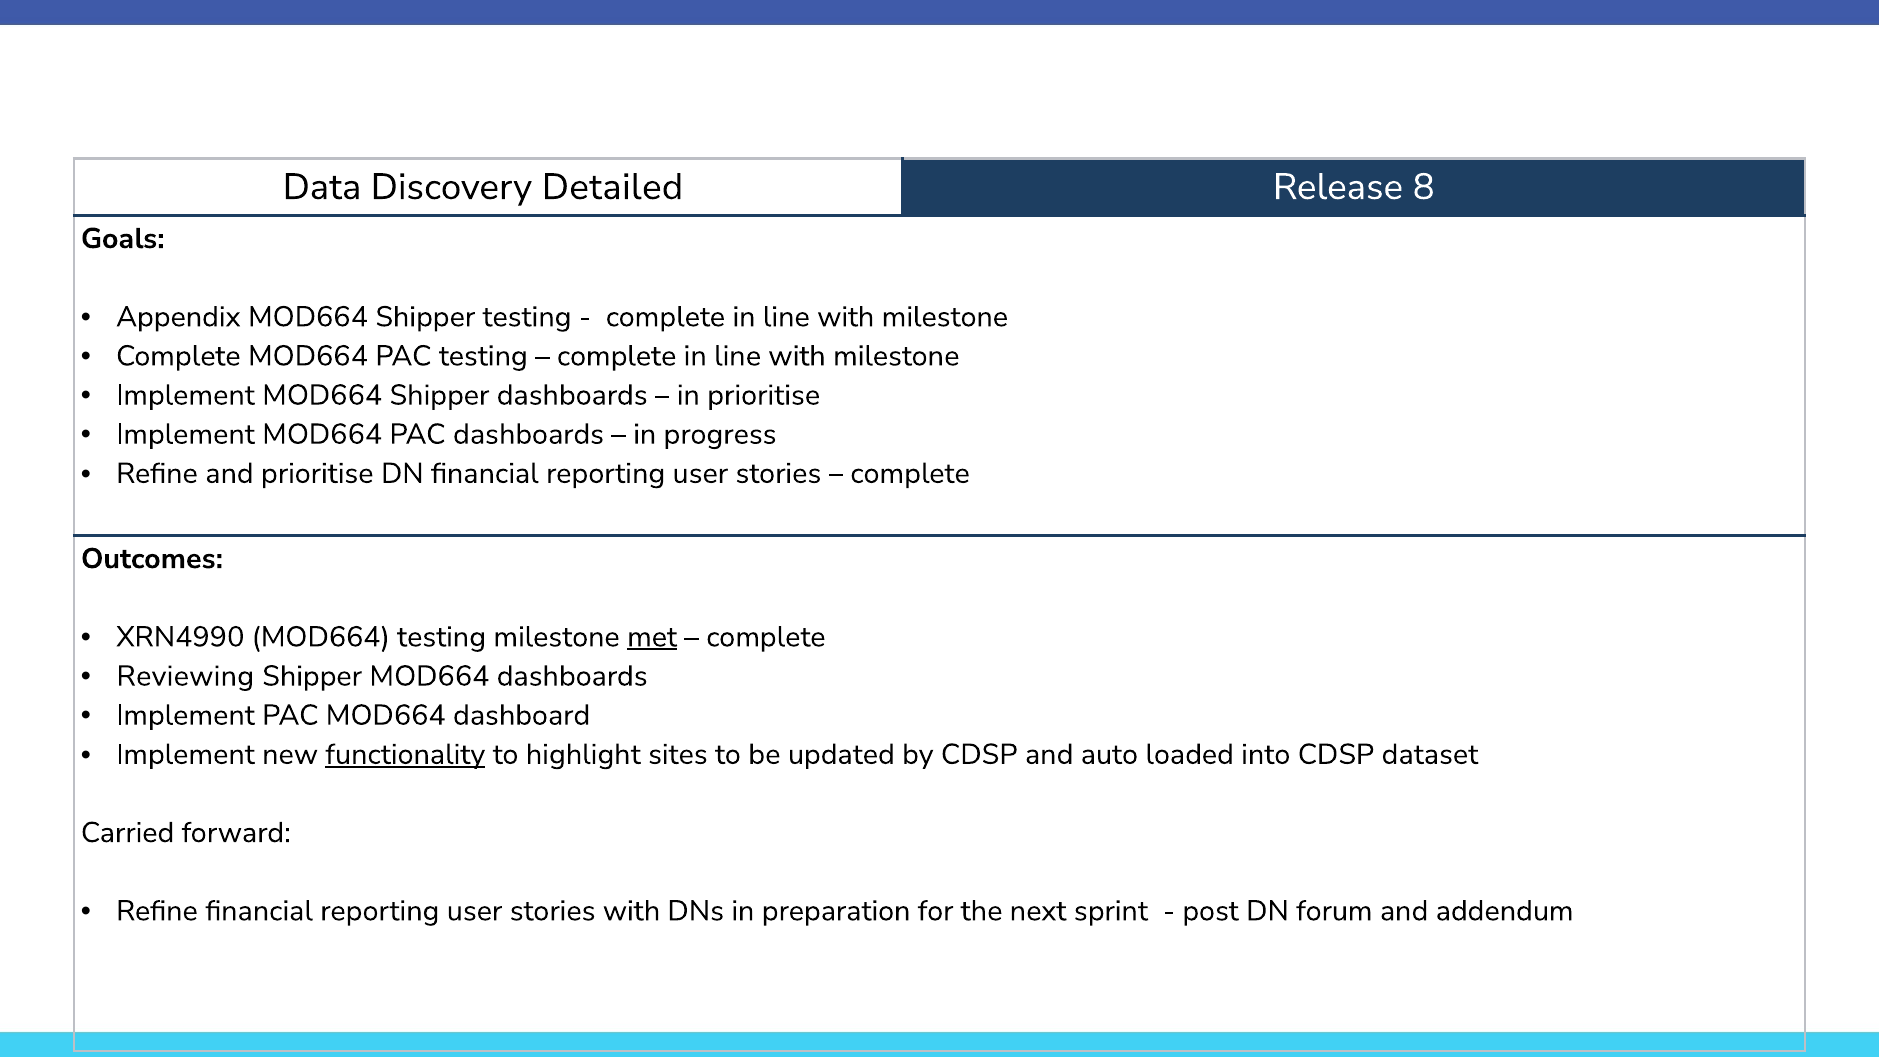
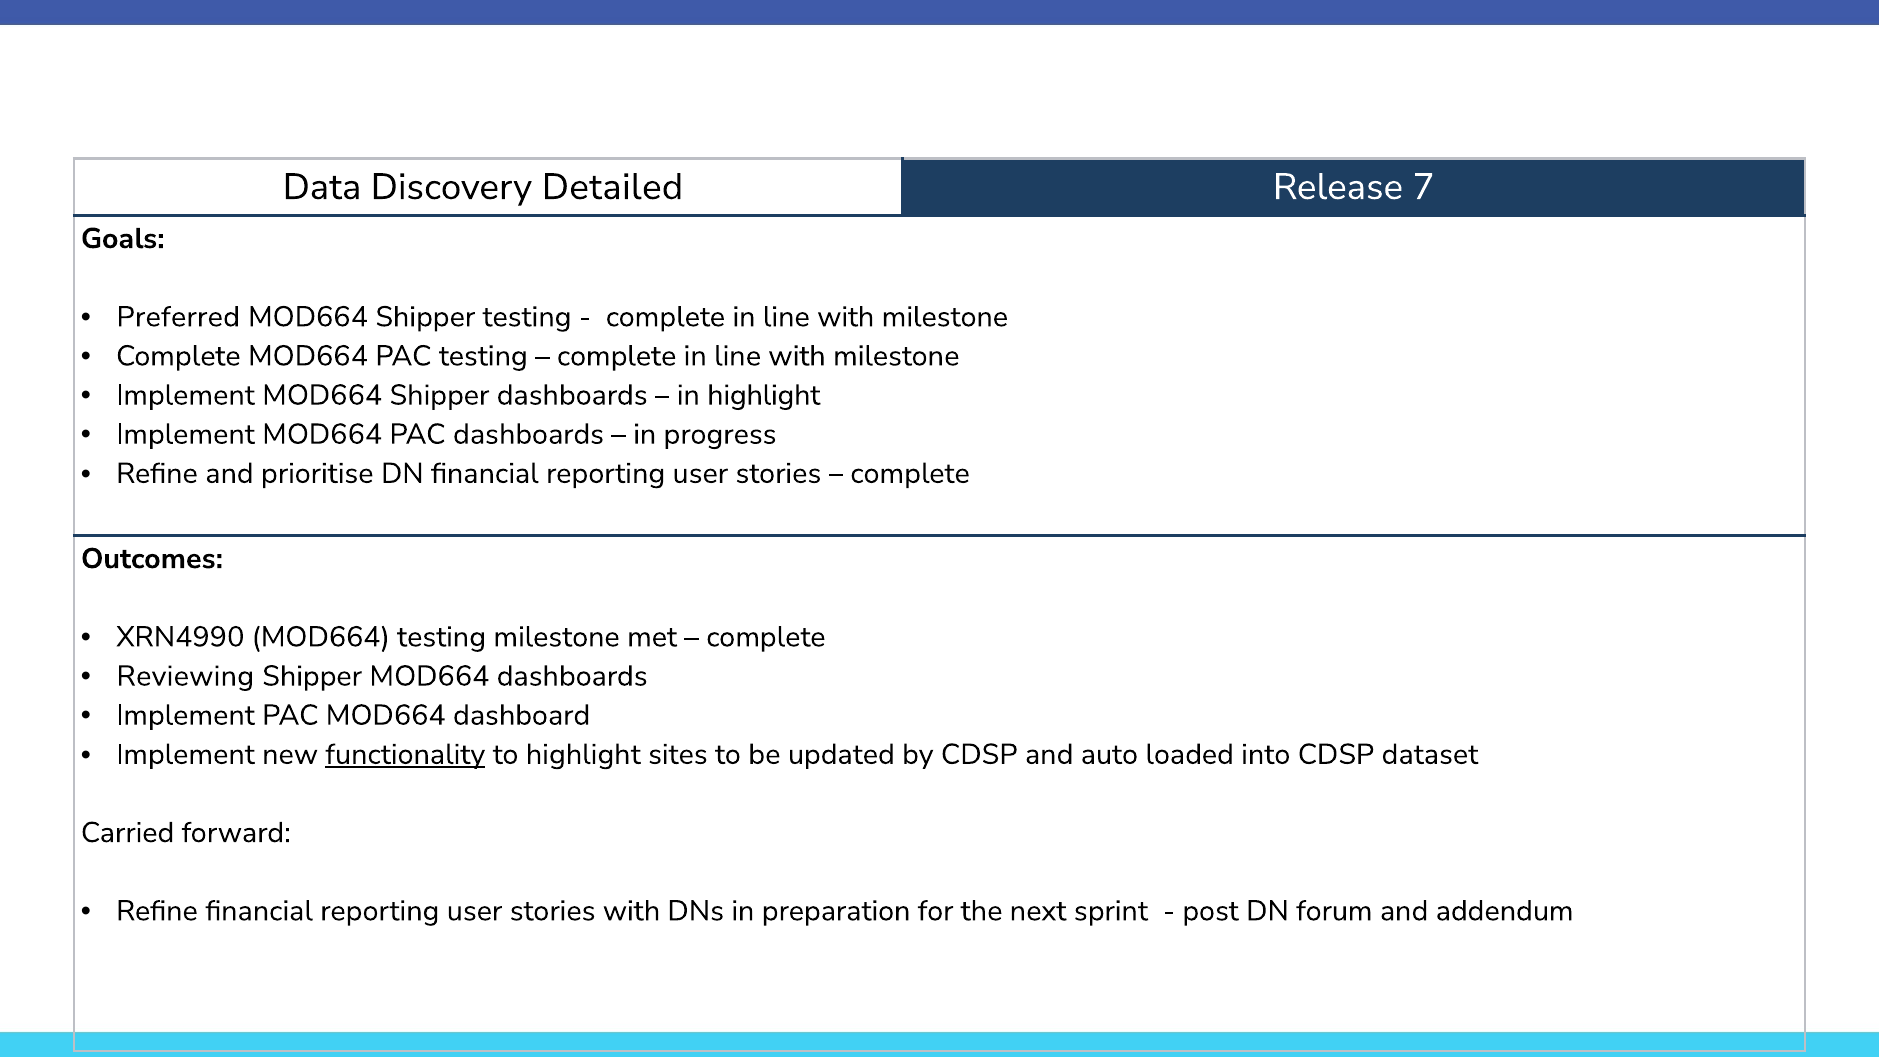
8: 8 -> 7 (1424, 187)
Appendix: Appendix -> Preferred (178, 317)
in prioritise: prioritise -> highlight (764, 395)
met underline: present -> none (652, 637)
